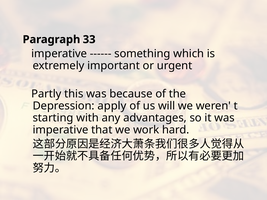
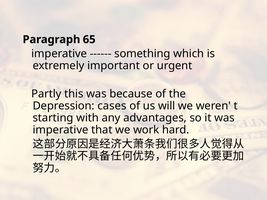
33: 33 -> 65 (89, 40)
apply: apply -> cases (112, 106)
